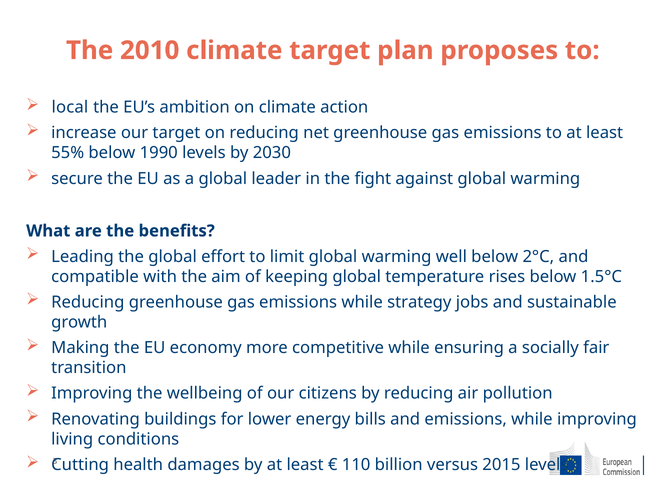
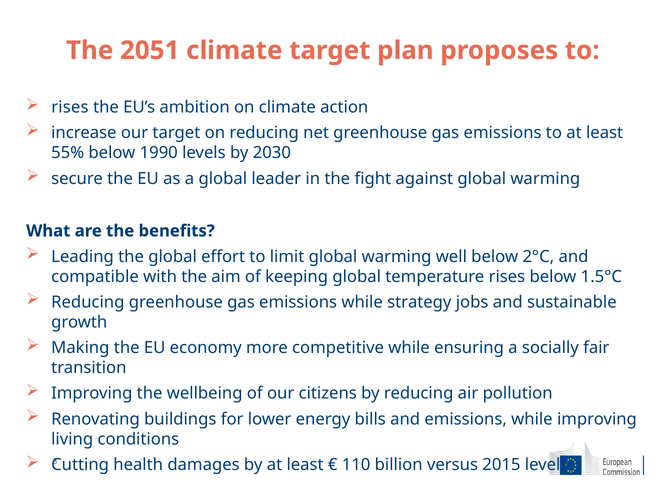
2010: 2010 -> 2051 (150, 50)
local: local -> rises (70, 107)
